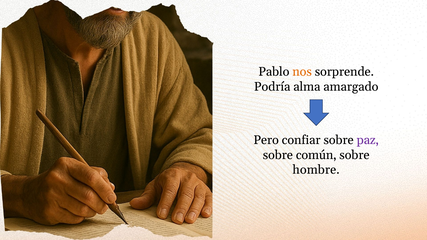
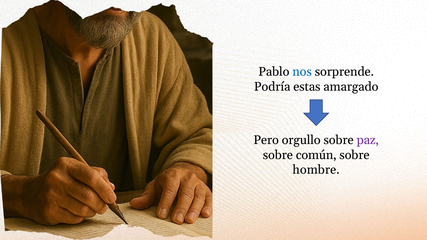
nos colour: orange -> blue (302, 72)
alma: alma -> estas (307, 87)
confiar: confiar -> orgullo (301, 140)
